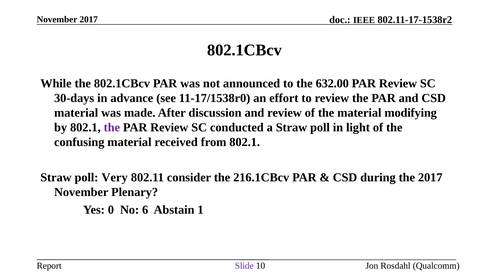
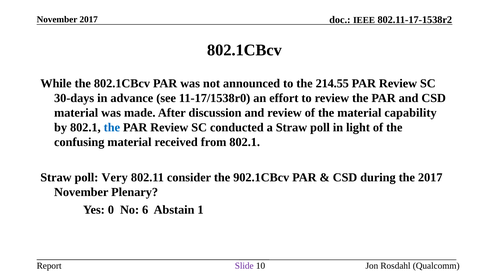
632.00: 632.00 -> 214.55 (332, 83)
modifying: modifying -> capability (411, 113)
the colour: purple -> blue (112, 127)
216.1CBcv: 216.1CBcv -> 902.1CBcv (261, 178)
